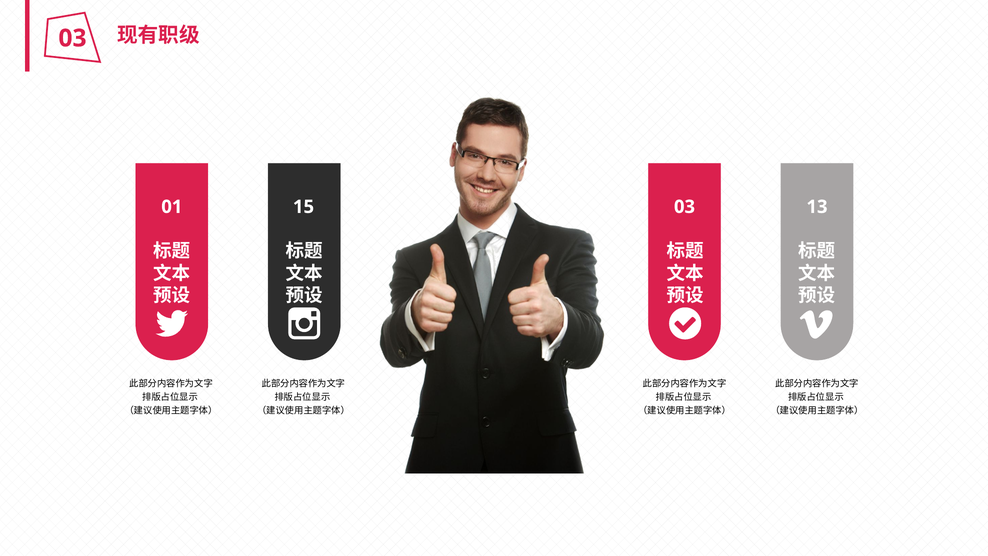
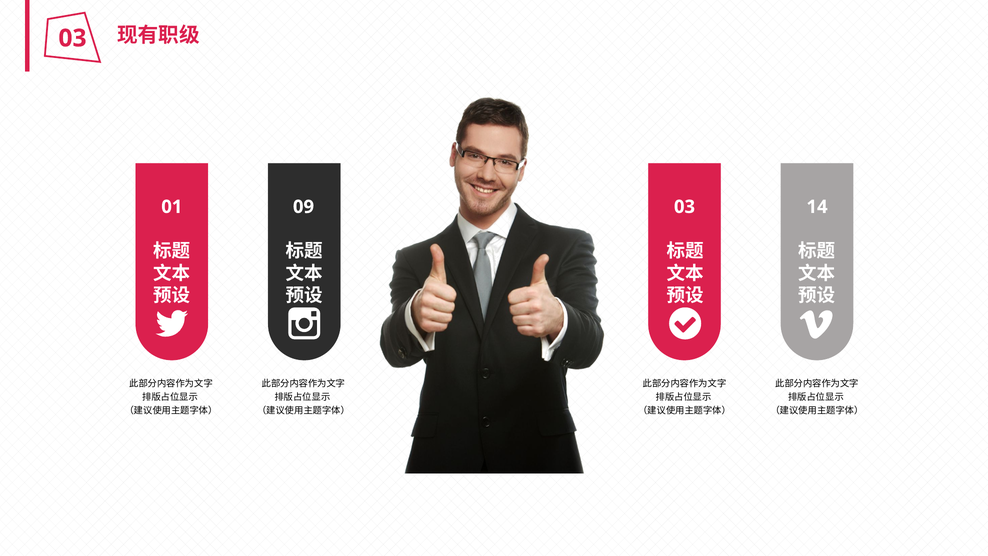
15: 15 -> 09 (303, 207)
13: 13 -> 14 (817, 207)
